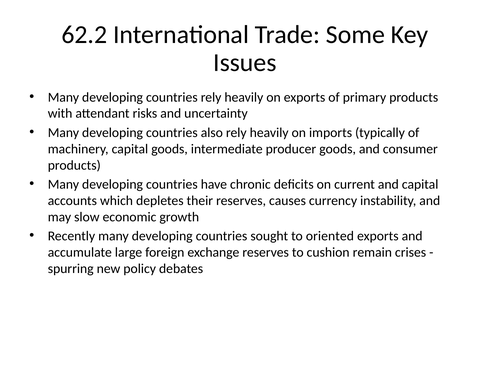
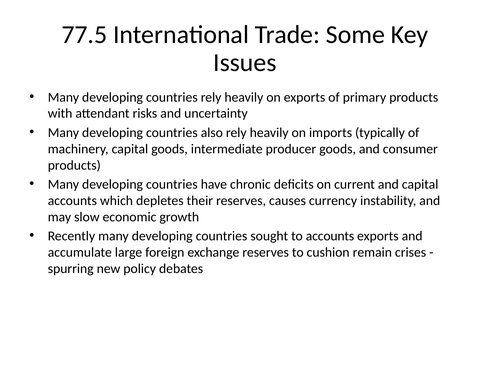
62.2: 62.2 -> 77.5 (84, 35)
to oriented: oriented -> accounts (330, 236)
